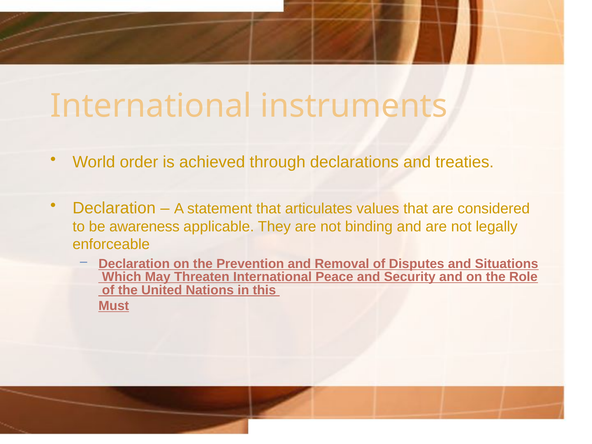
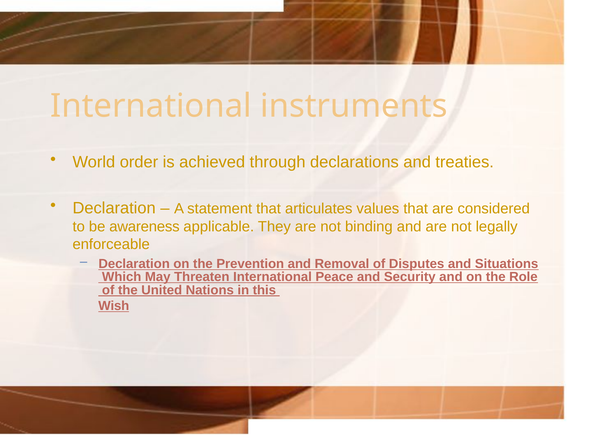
Must: Must -> Wish (114, 306)
